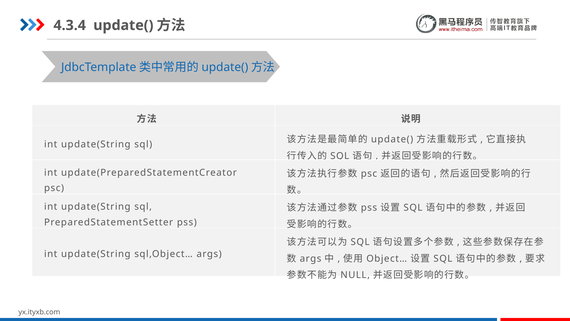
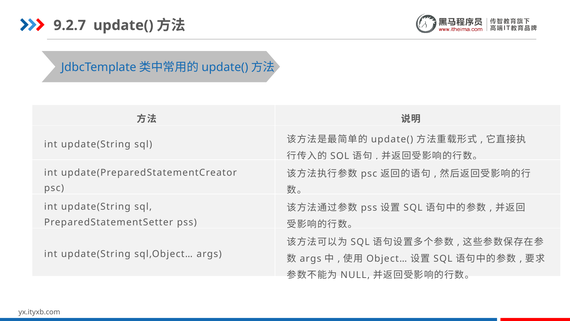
4.3.4: 4.3.4 -> 9.2.7 (70, 25)
